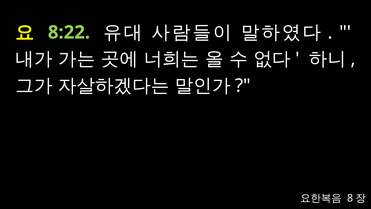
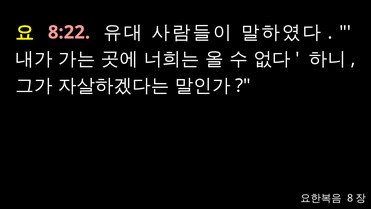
8:22 colour: light green -> pink (69, 32)
